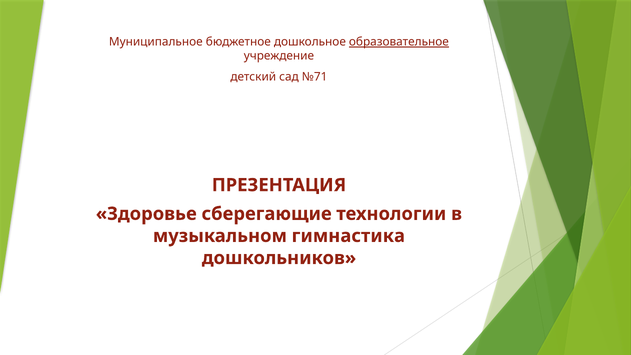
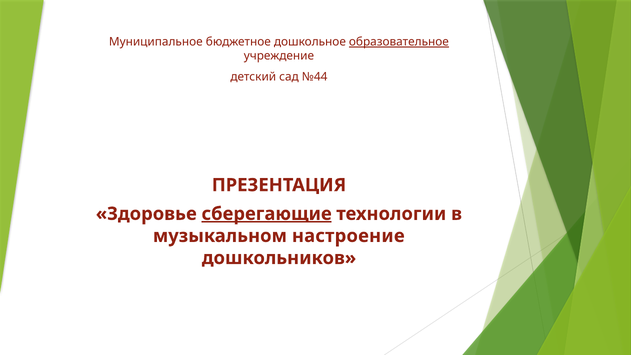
№71: №71 -> №44 (315, 77)
сберегающие underline: none -> present (267, 214)
гимнастика: гимнастика -> настроение (348, 236)
